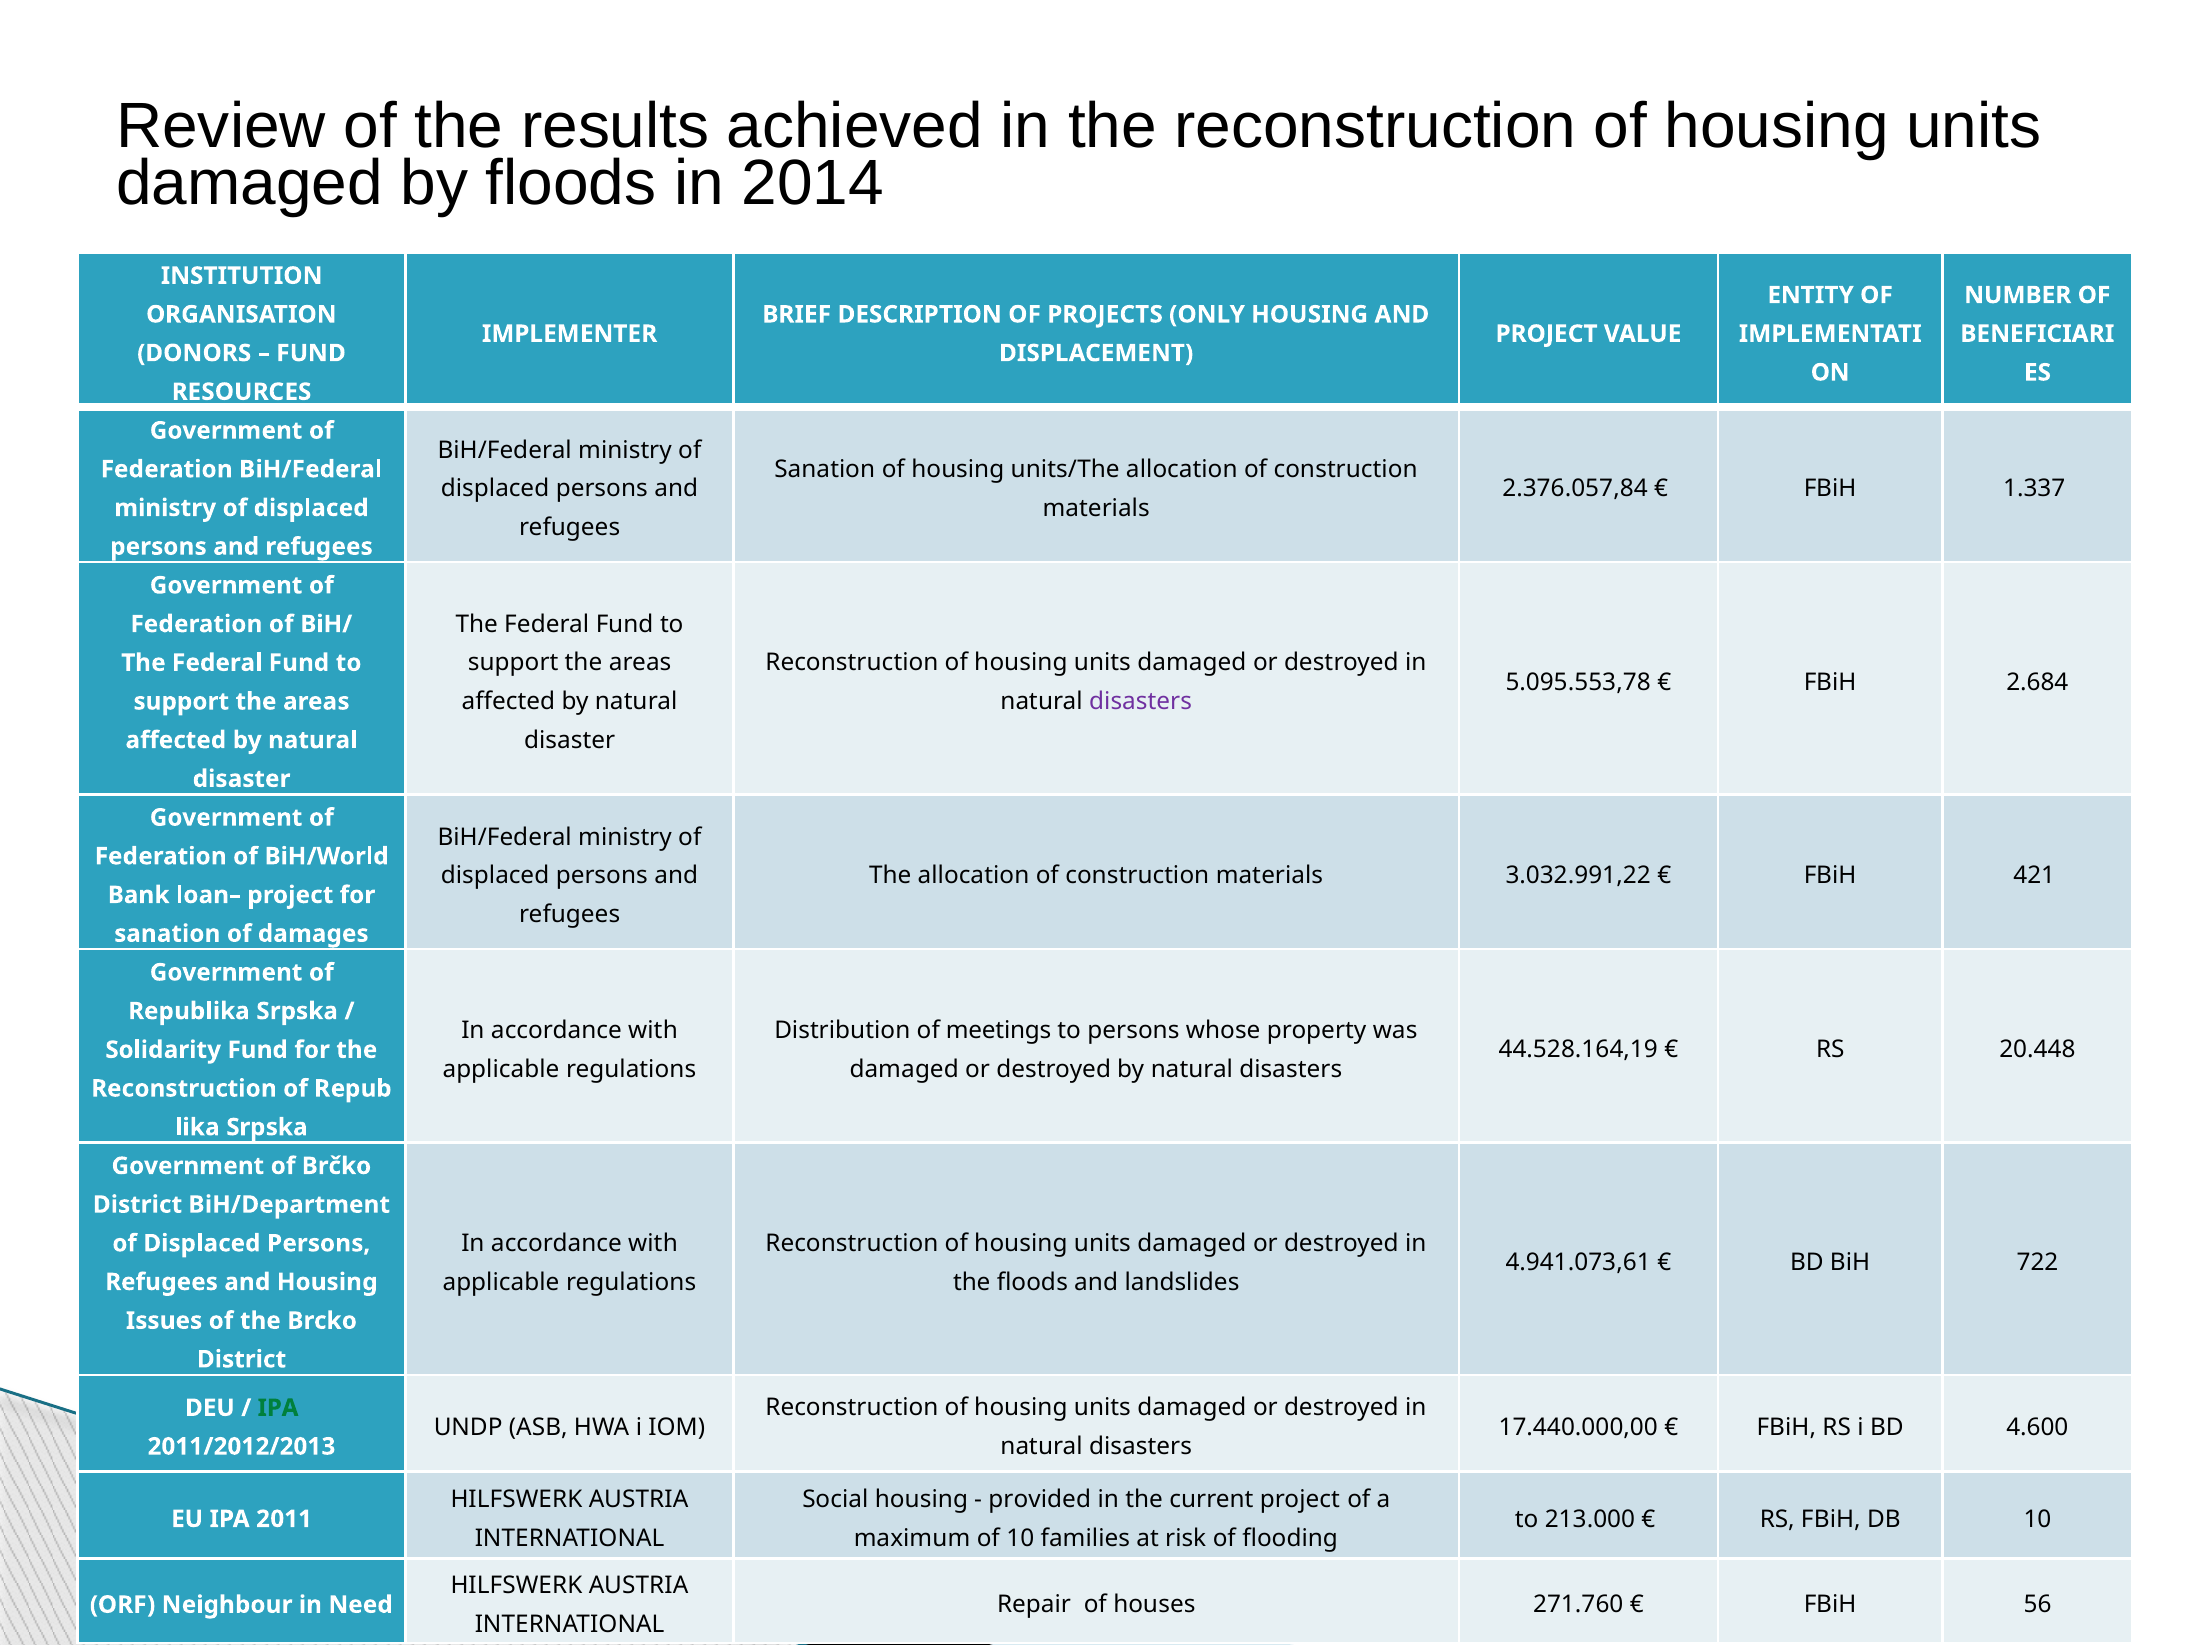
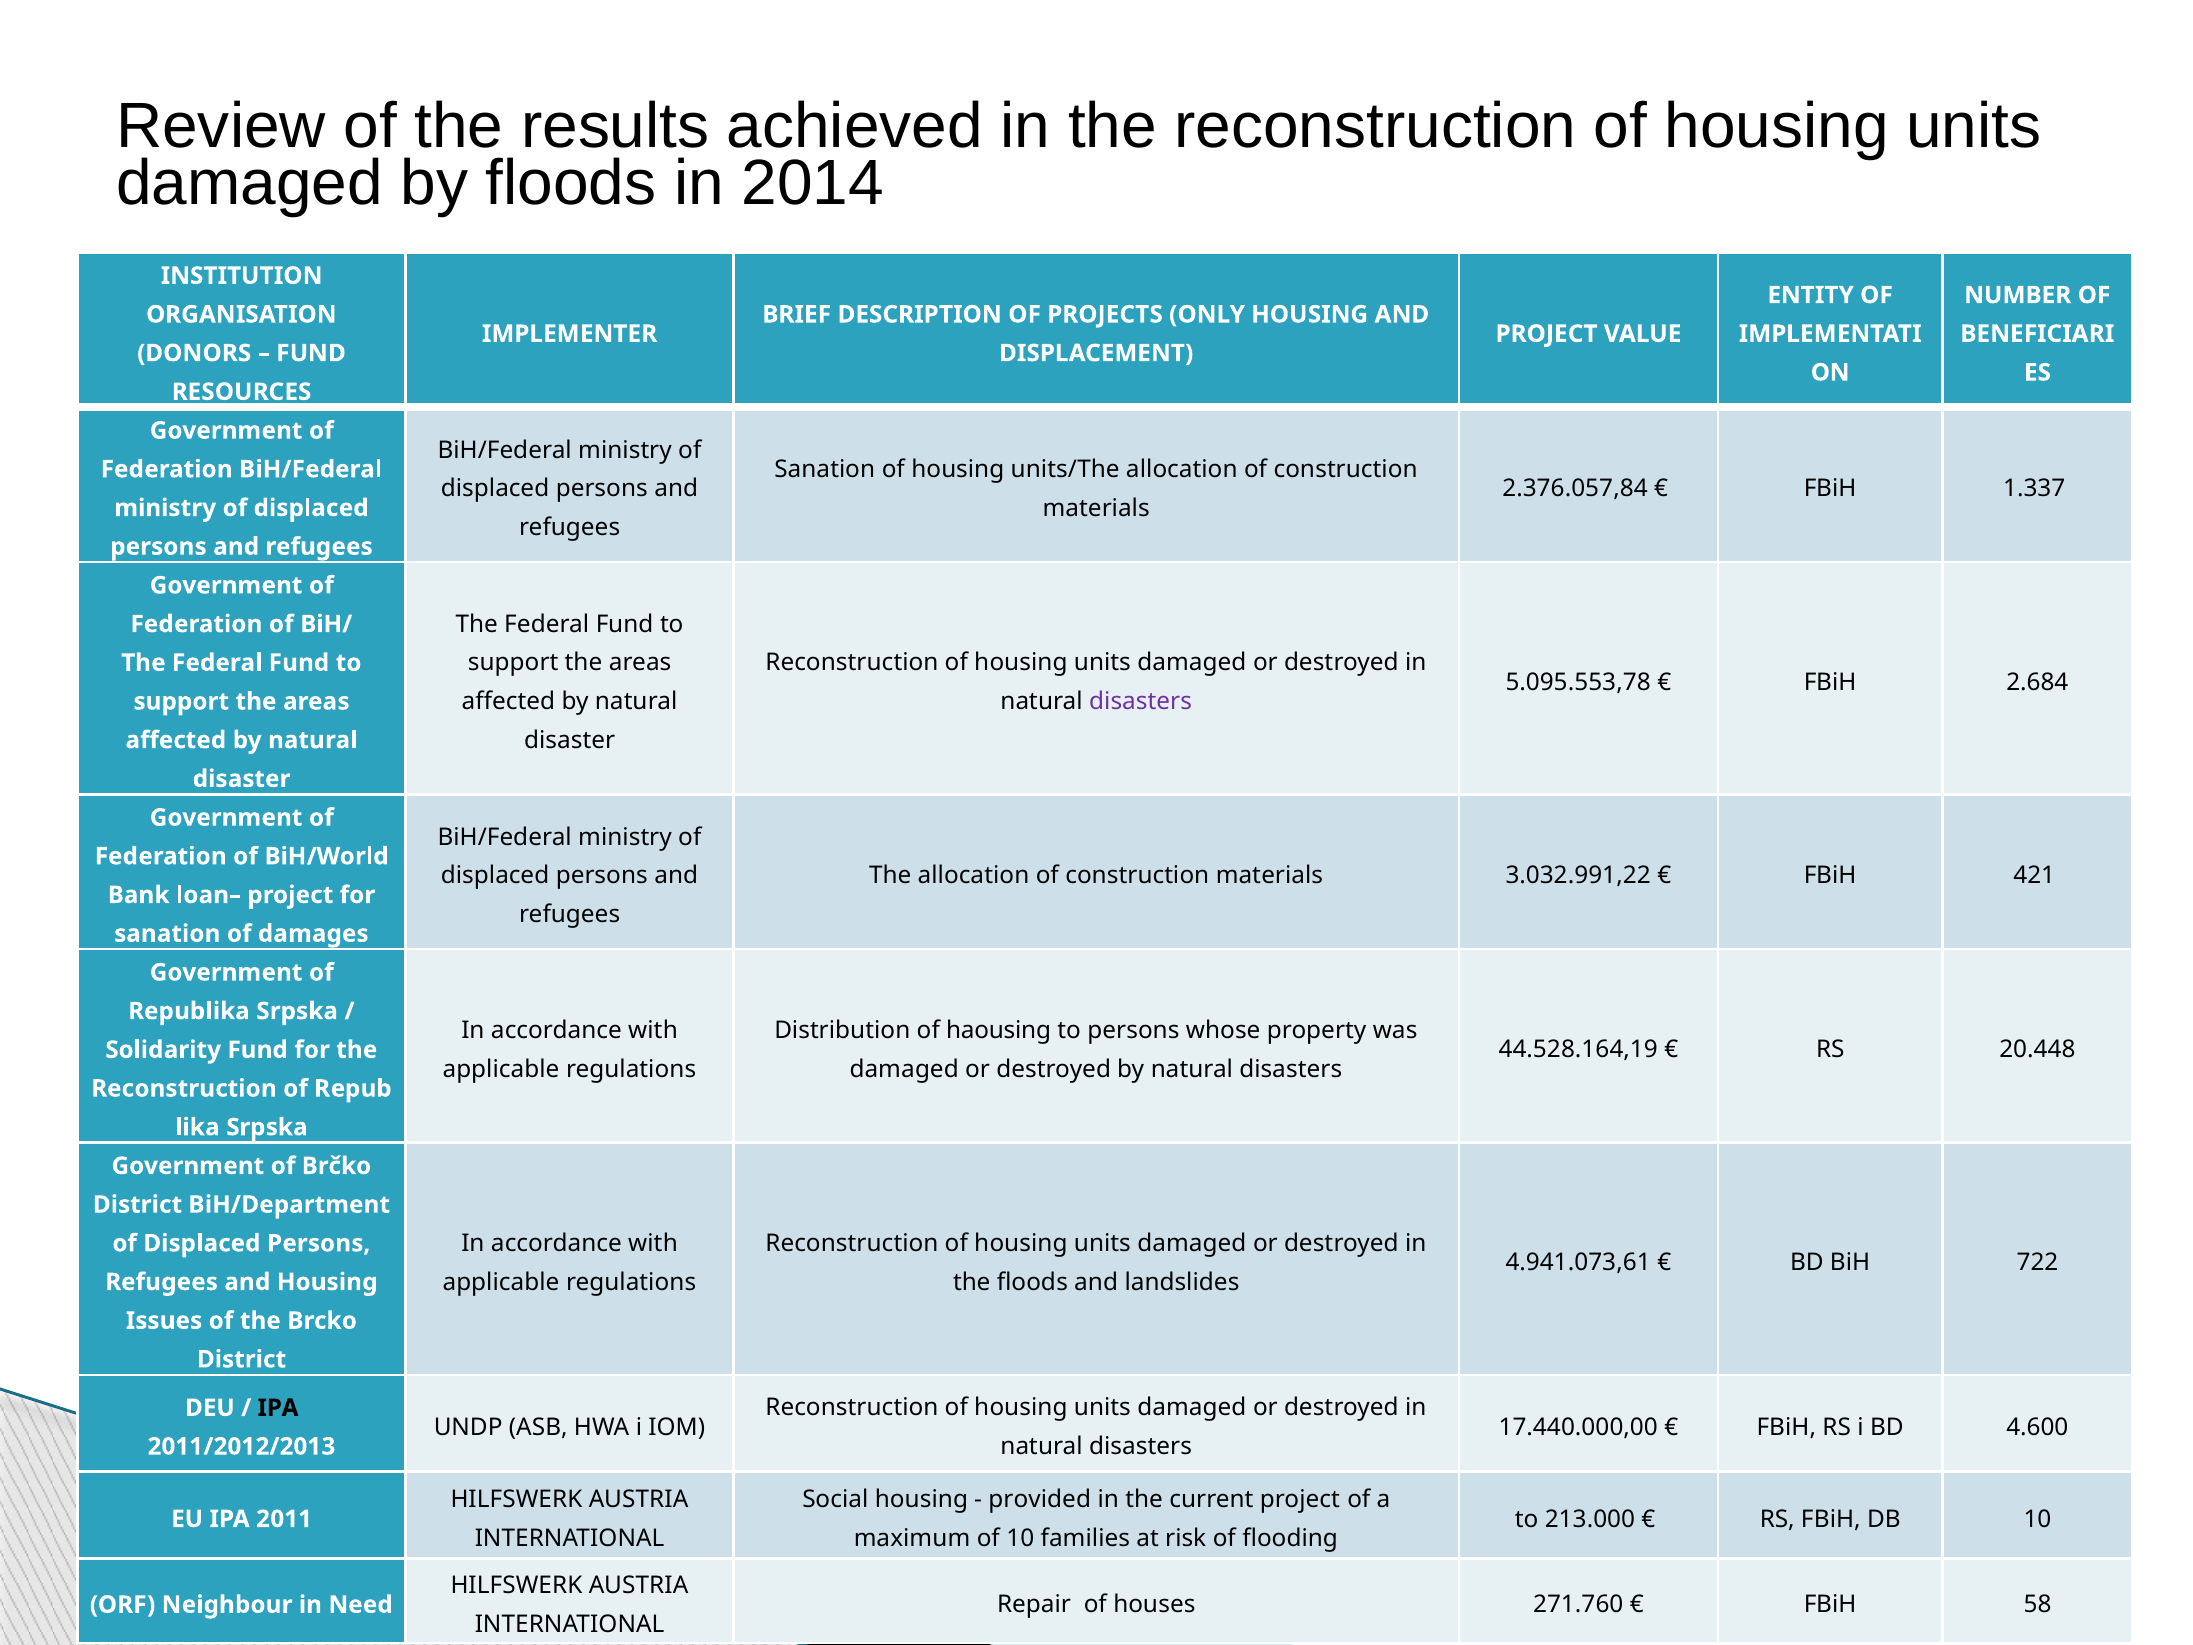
meetings: meetings -> haousing (999, 1030)
IPA colour: green -> black (278, 1408)
56: 56 -> 58 (2038, 1605)
